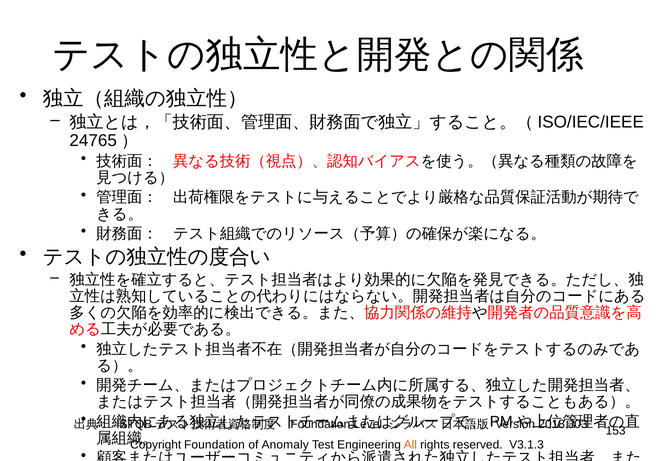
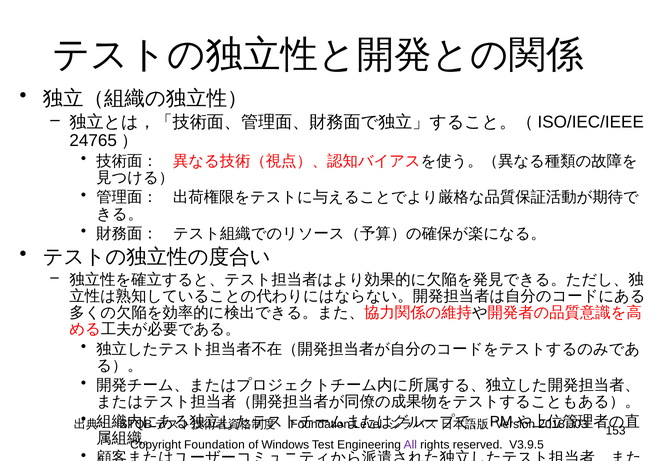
Anomaly: Anomaly -> Windows (285, 444)
All colour: orange -> purple (410, 444)
V3.1.3: V3.1.3 -> V3.9.5 (527, 444)
